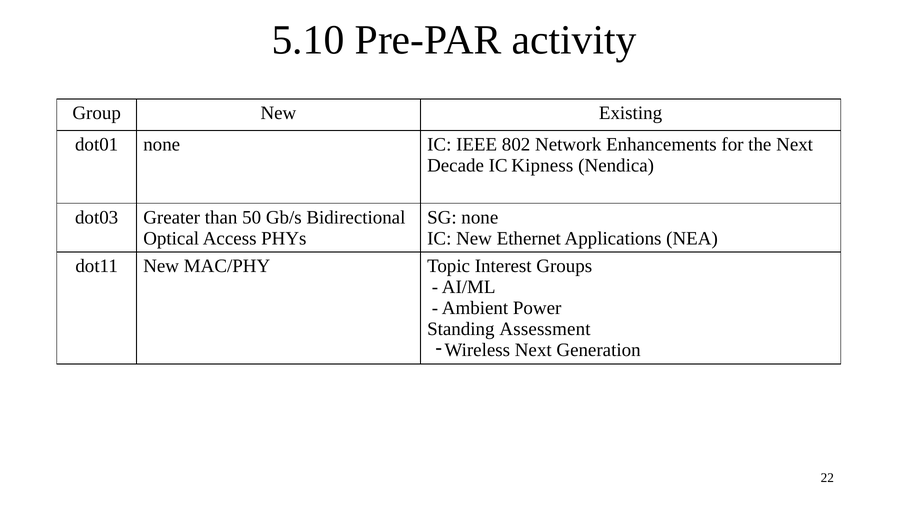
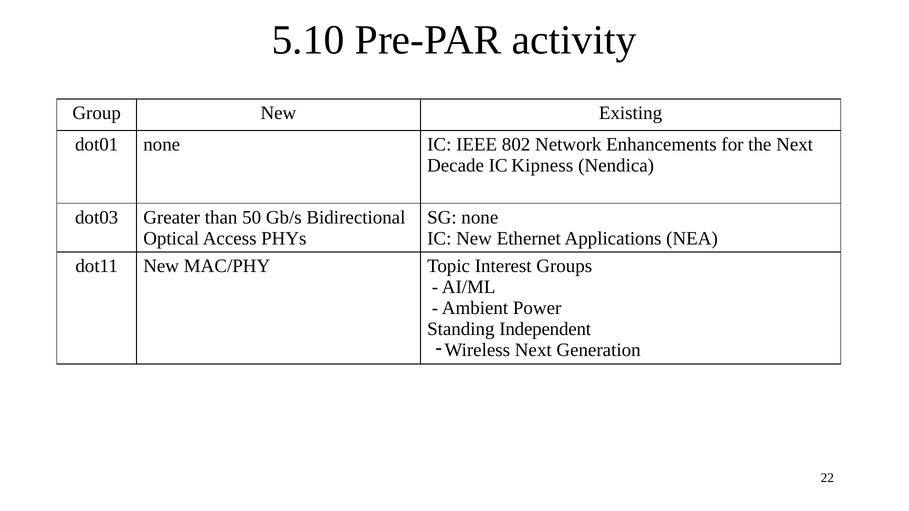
Assessment: Assessment -> Independent (545, 329)
